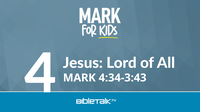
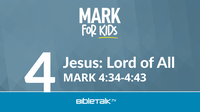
4:34-3:43: 4:34-3:43 -> 4:34-4:43 (123, 78)
